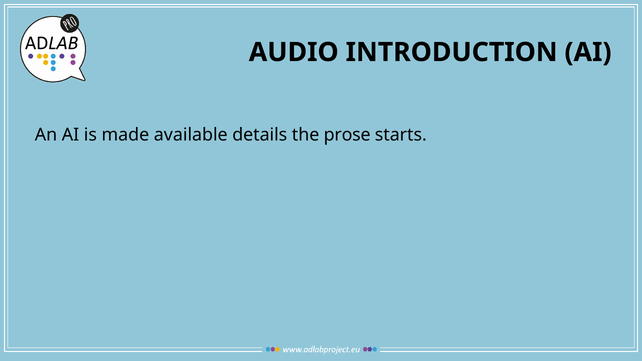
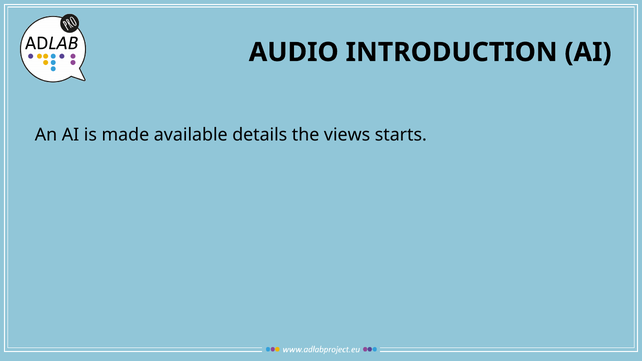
prose: prose -> views (347, 135)
